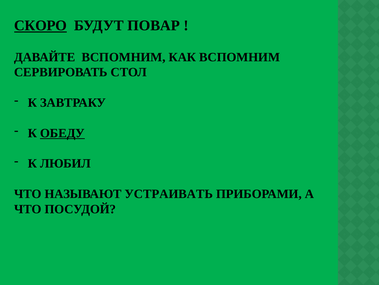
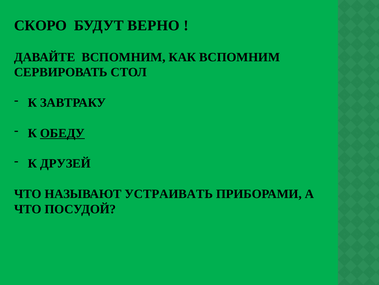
СКОРО underline: present -> none (41, 26)
ПОВАР: ПОВАР -> ВЕРНО (153, 26)
ЛЮБИЛ: ЛЮБИЛ -> ДРУЗЕЙ (65, 163)
